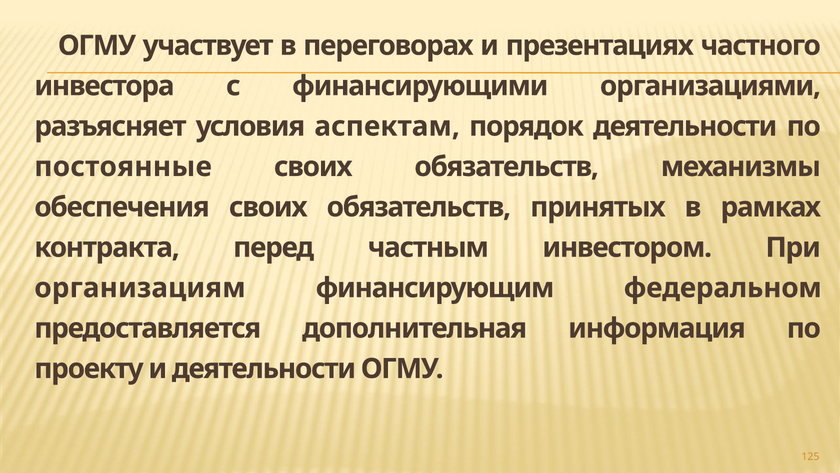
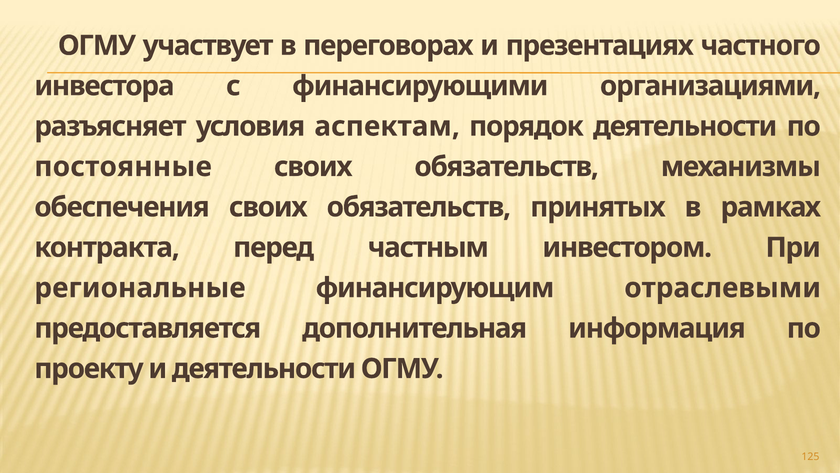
организациям: организациям -> региональные (140, 288)
федеральном: федеральном -> отраслевыми (723, 288)
